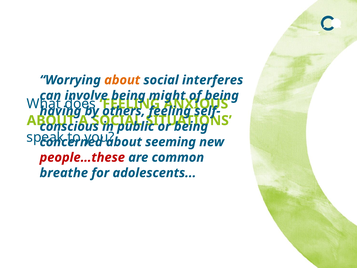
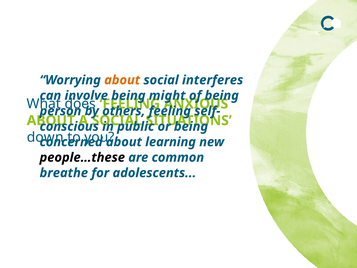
having: having -> person (60, 111)
speak: speak -> down (45, 137)
seeming: seeming -> learning (171, 142)
people…these colour: red -> black (82, 157)
